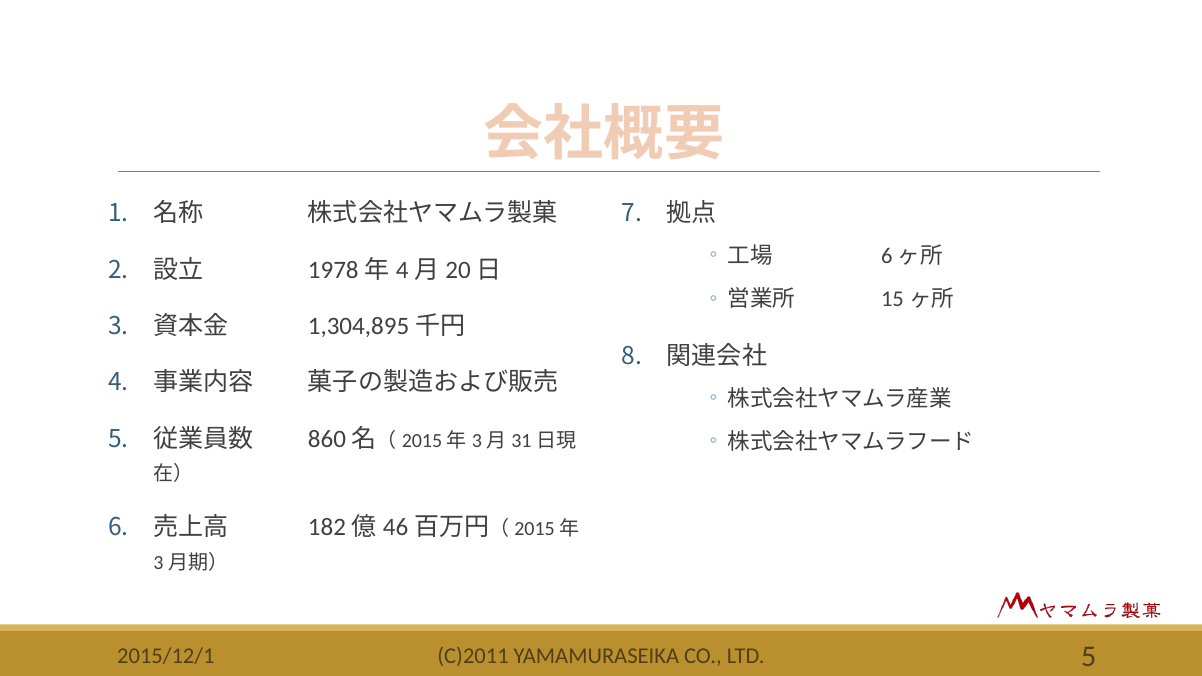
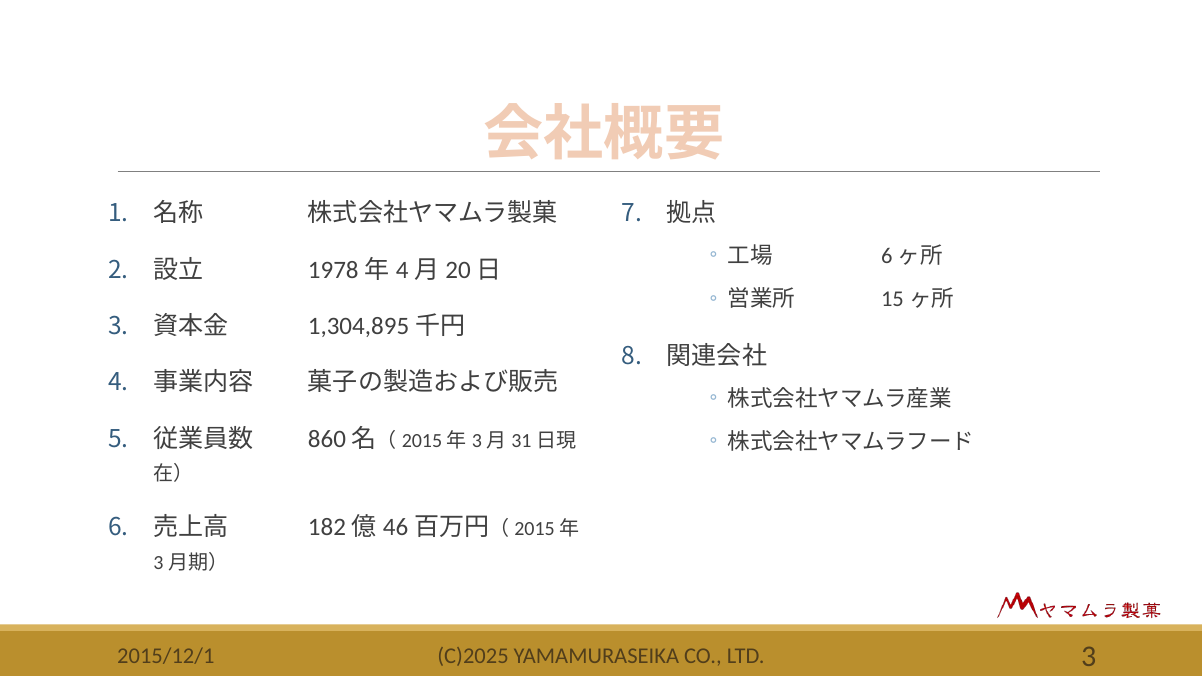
C)2011: C)2011 -> C)2025 (473, 656)
LTD 5: 5 -> 3 (1089, 657)
